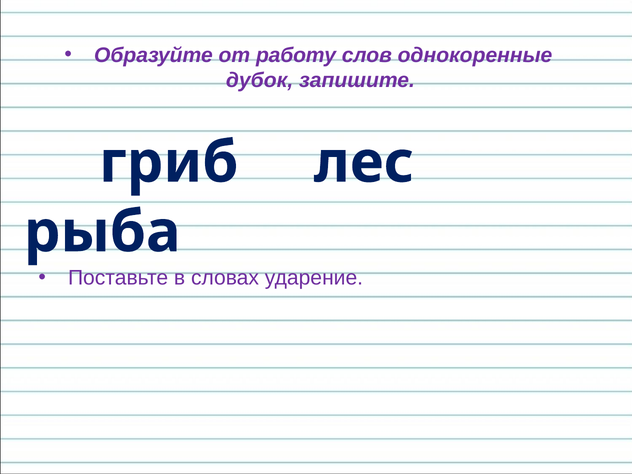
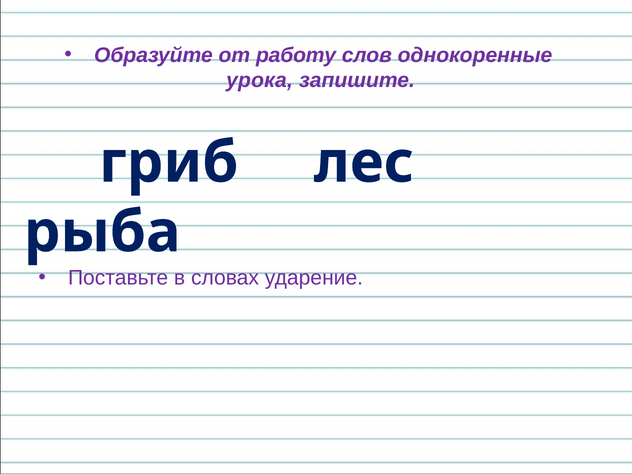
дубок: дубок -> урока (259, 80)
